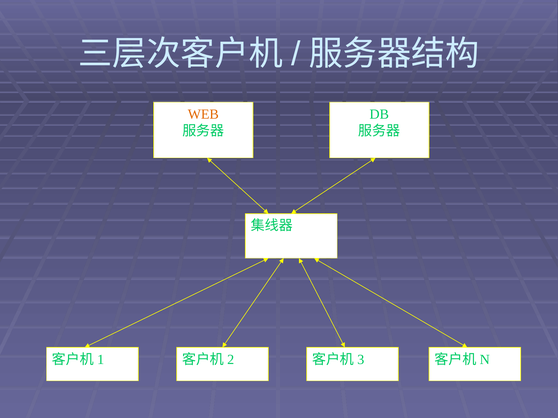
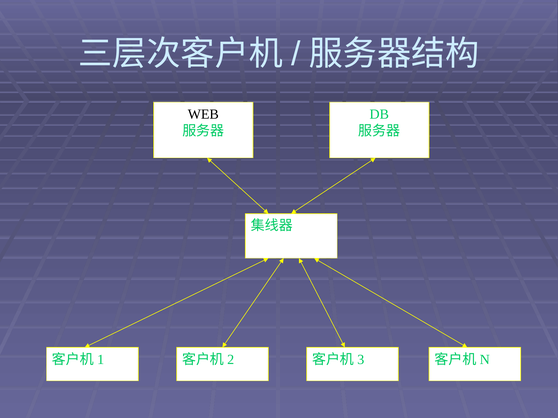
WEB colour: orange -> black (203, 114)
